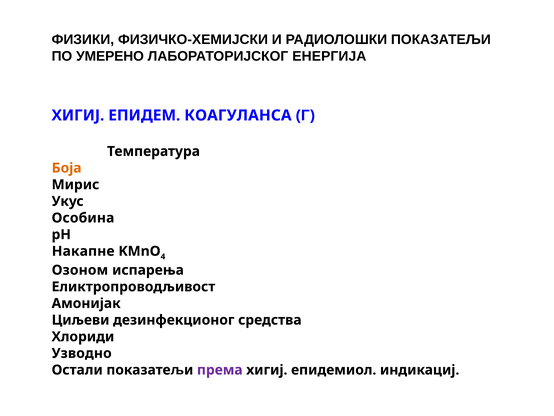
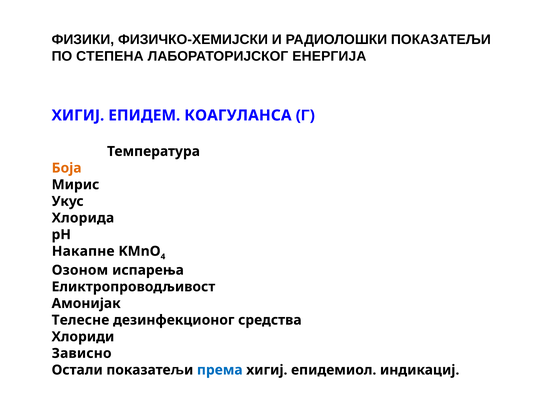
УМЕРЕНО: УМЕРЕНО -> СТЕПЕНА (110, 56)
Особина: Особина -> Хлорида (83, 218)
Циљеви: Циљеви -> Телесне (80, 320)
Узводно: Узводно -> Зависно (82, 353)
према colour: purple -> blue (220, 370)
